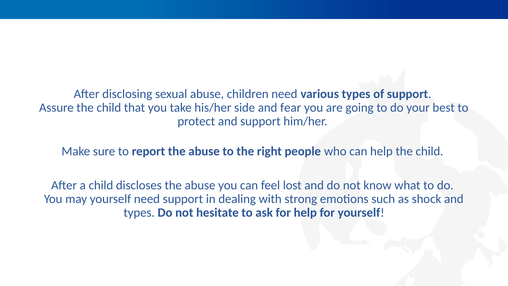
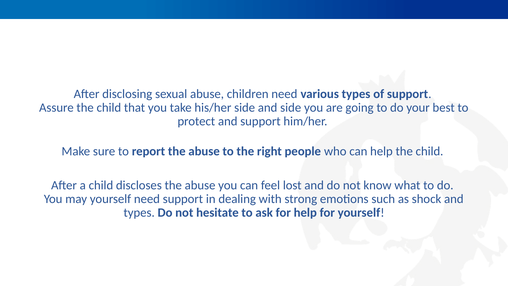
and fear: fear -> side (291, 108)
